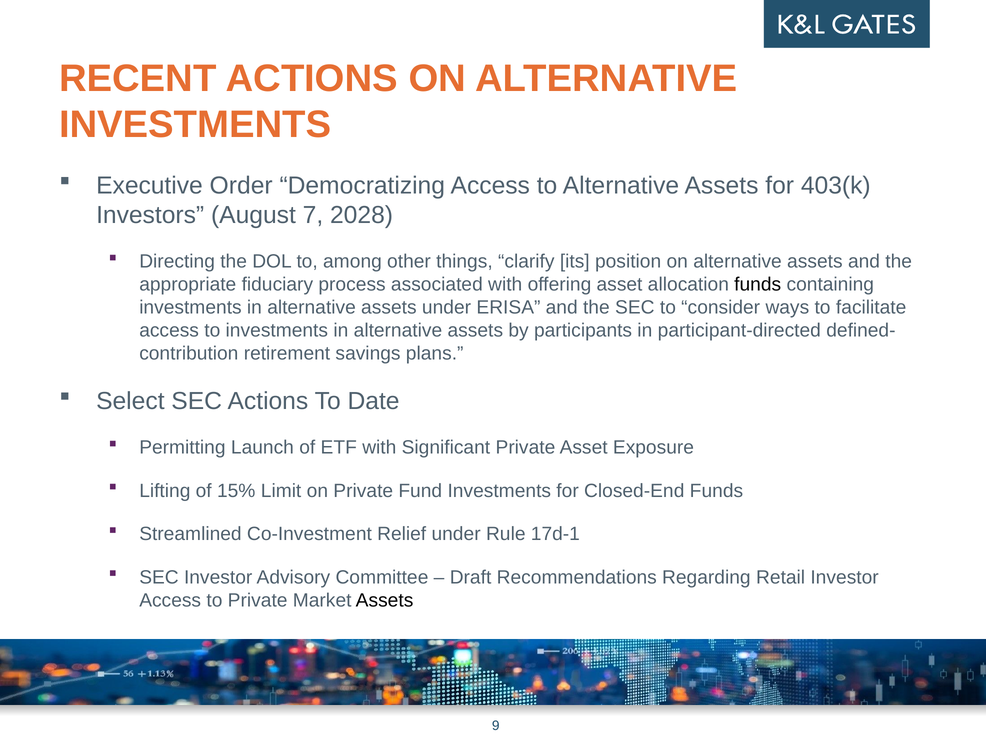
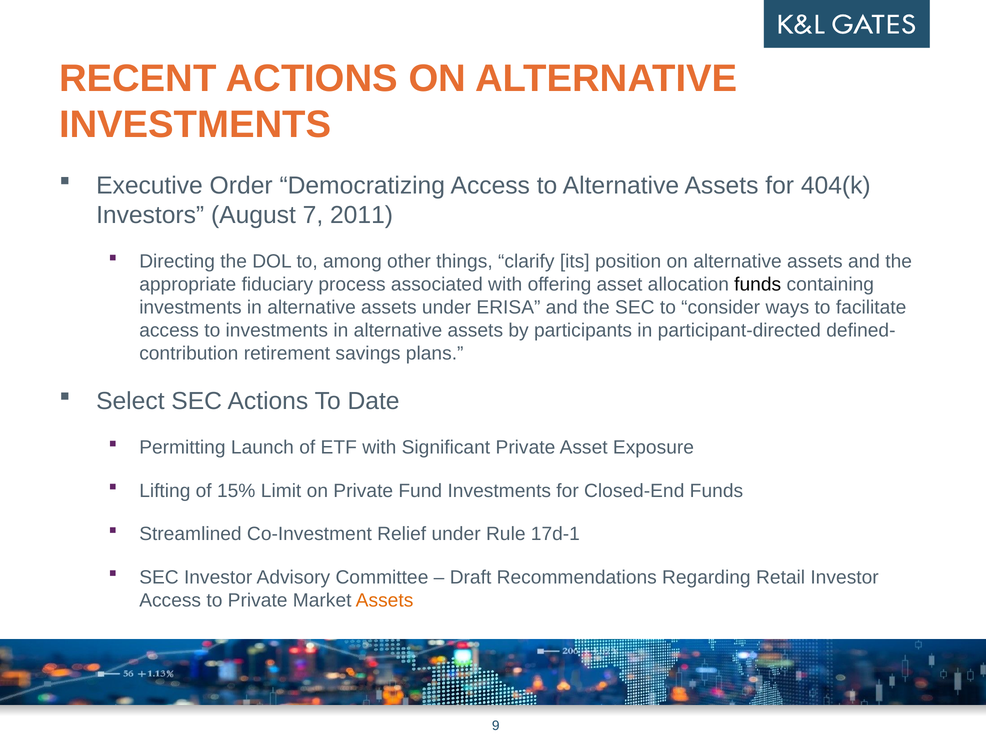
403(k: 403(k -> 404(k (836, 186)
2028: 2028 -> 2011 (362, 215)
Assets colour: black -> orange (385, 601)
